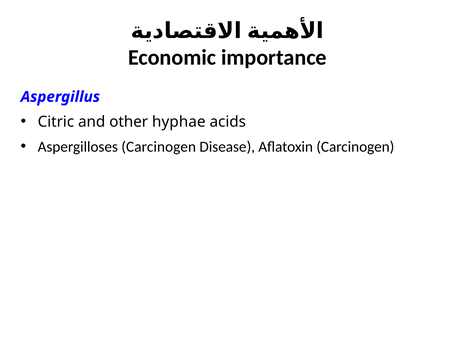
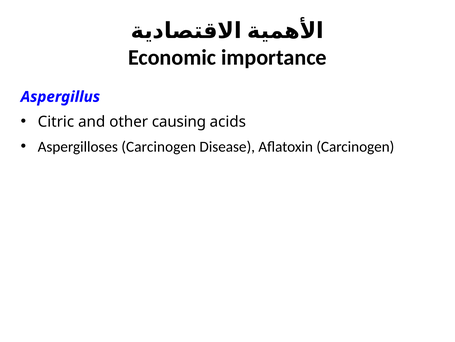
hyphae: hyphae -> causing (179, 121)
